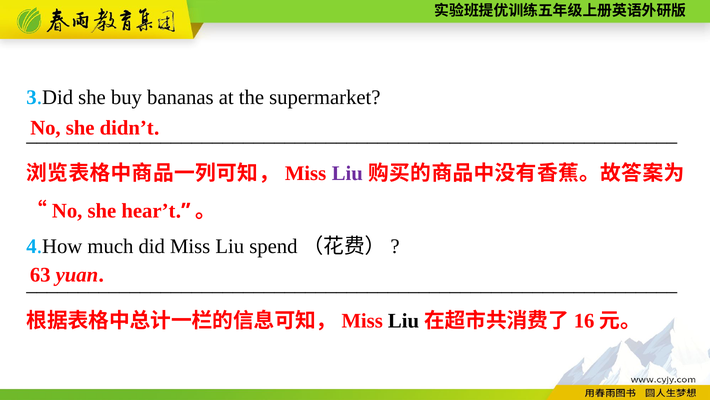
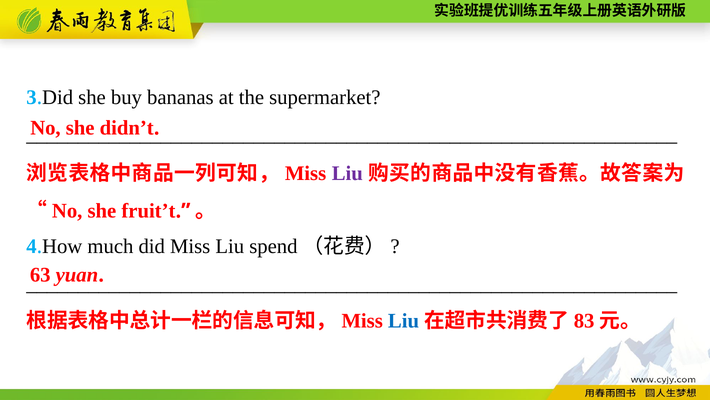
hear’t: hear’t -> fruit’t (148, 211)
Liu colour: black -> blue (404, 320)
16: 16 -> 83 (584, 320)
